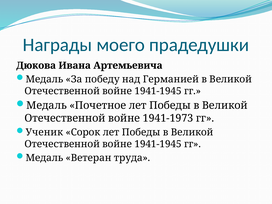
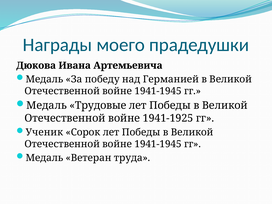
Почетное: Почетное -> Трудовые (98, 105)
1941-1973: 1941-1973 -> 1941-1925 (168, 118)
